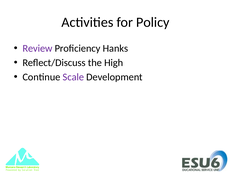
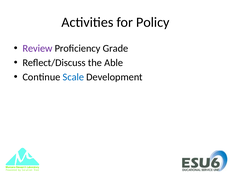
Hanks: Hanks -> Grade (115, 48)
High: High -> Able (114, 63)
Scale colour: purple -> blue (73, 77)
